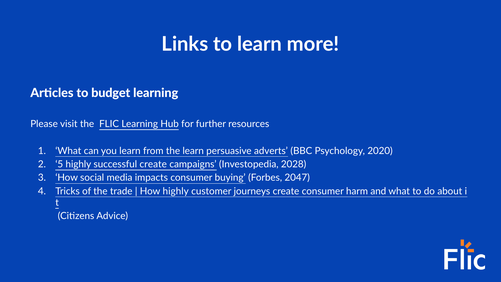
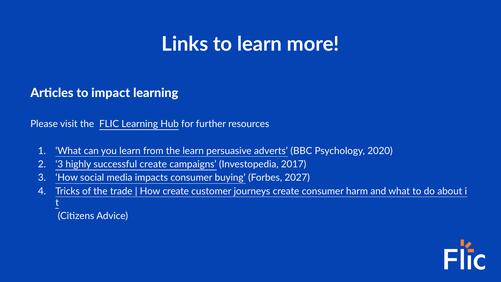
budget: budget -> impact (111, 93)
5: 5 -> 3 (59, 164)
2028: 2028 -> 2017 (294, 164)
2047: 2047 -> 2027 (297, 178)
How highly: highly -> create (176, 191)
